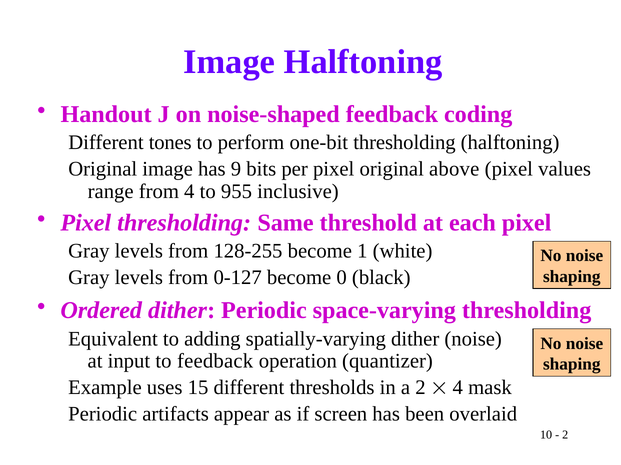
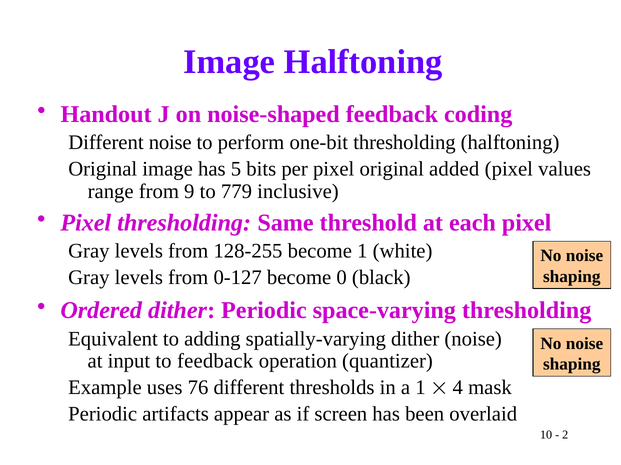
Different tones: tones -> noise (170, 143)
9: 9 -> 5 (236, 169)
above: above -> added (454, 169)
from 4: 4 -> 9 (189, 192)
955: 955 -> 779 (236, 192)
15: 15 -> 76 (198, 388)
a 2: 2 -> 1 (420, 388)
